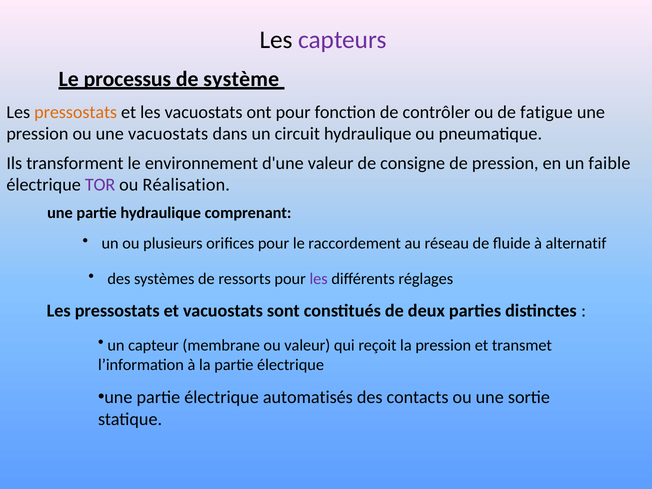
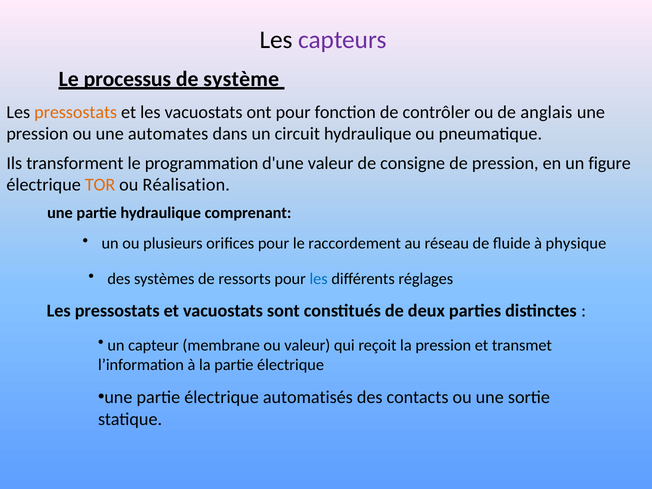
fatigue: fatigue -> anglais (546, 112)
une vacuostats: vacuostats -> automates (168, 134)
environnement: environnement -> programmation (202, 163)
faible: faible -> figure (610, 163)
TOR colour: purple -> orange (100, 185)
alternatif: alternatif -> physique (576, 243)
les colour: purple -> blue (319, 279)
